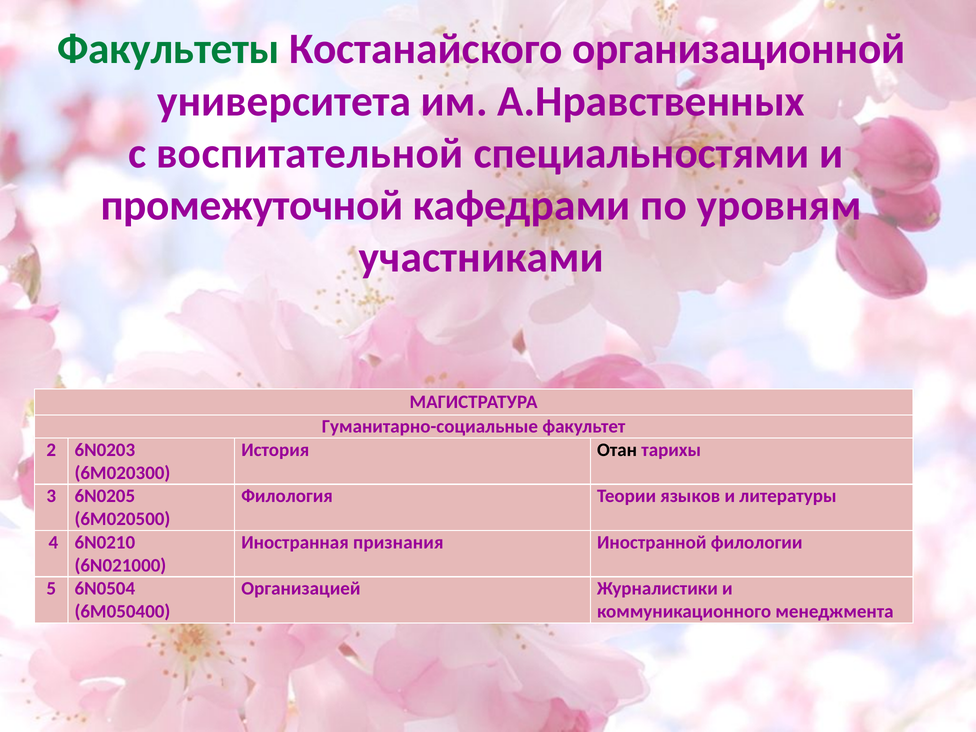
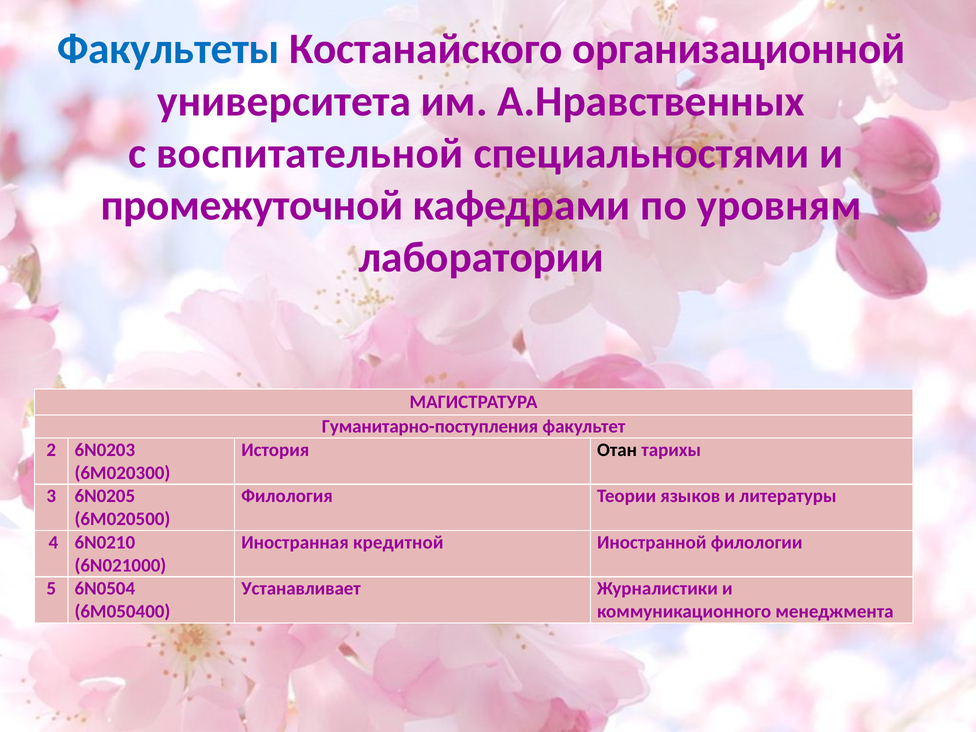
Факультеты colour: green -> blue (168, 49)
участниками: участниками -> лаборатории (481, 257)
Гуманитарно-социальные: Гуманитарно-социальные -> Гуманитарно-поступления (430, 427)
признания: признания -> кредитной (398, 542)
Организацией: Организацией -> Устанавливает (301, 589)
